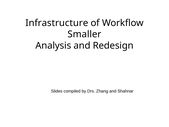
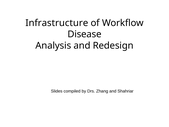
Smaller: Smaller -> Disease (85, 34)
